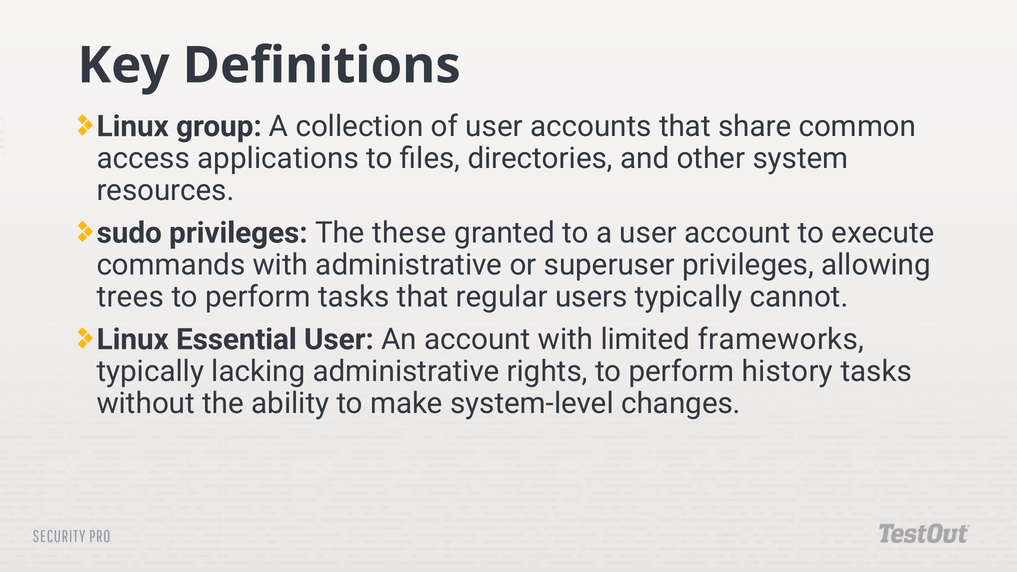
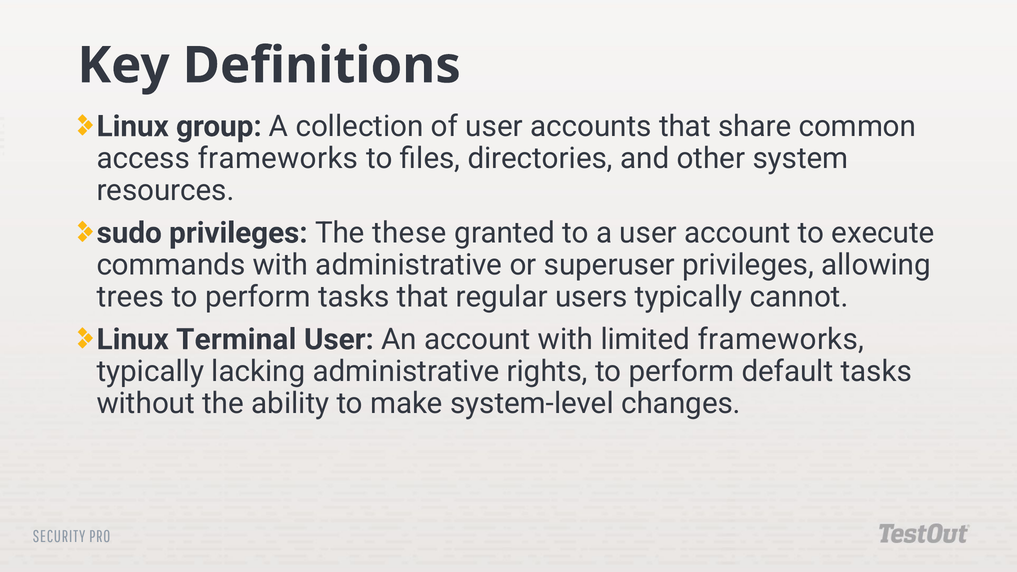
access applications: applications -> frameworks (278, 158)
Essential: Essential -> Terminal (236, 339)
history: history -> default (787, 371)
